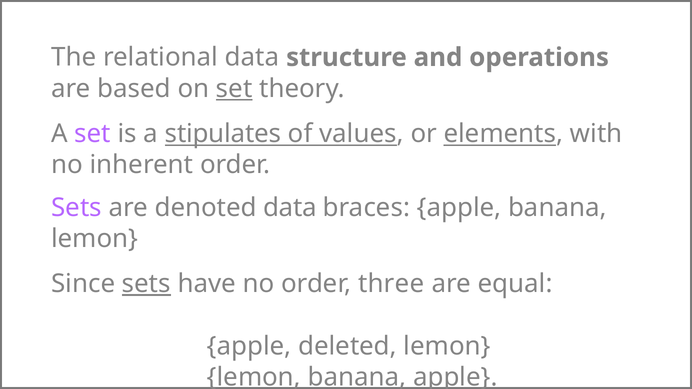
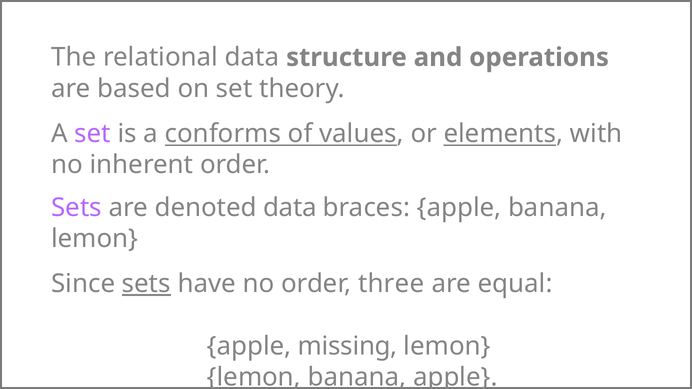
set underline: present -> none (234, 89)
stipulates: stipulates -> conforms (223, 134)
deleted: deleted -> missing (348, 346)
